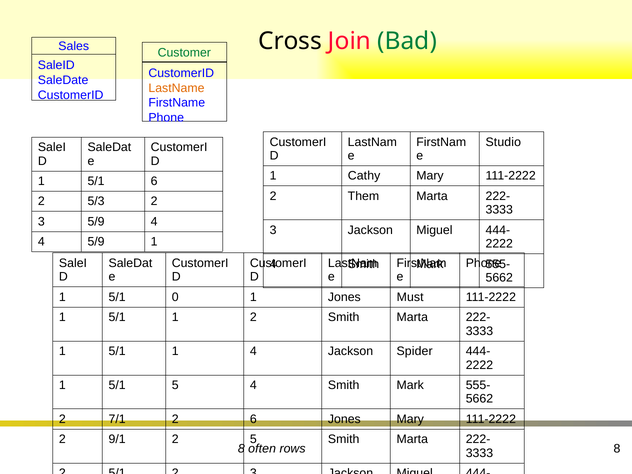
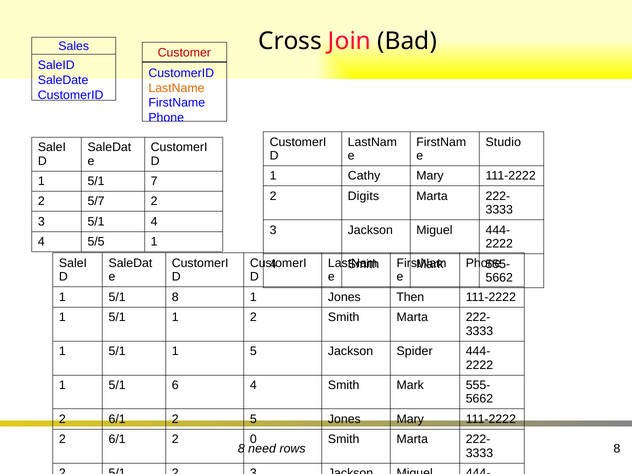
Bad colour: green -> black (407, 41)
Customer colour: green -> red (184, 53)
5/1 6: 6 -> 7 (154, 181)
Them: Them -> Digits (363, 196)
5/3: 5/3 -> 5/7 (96, 201)
3 5/9: 5/9 -> 5/1 (96, 221)
4 5/9: 5/9 -> 5/5 (96, 242)
5/1 0: 0 -> 8 (175, 297)
Must: Must -> Then (410, 297)
1 4: 4 -> 5 (253, 351)
5/1 5: 5 -> 6 (175, 385)
7/1: 7/1 -> 6/1 (117, 419)
2 6: 6 -> 5 (253, 419)
9/1: 9/1 -> 6/1 (117, 439)
2 5: 5 -> 0 (253, 439)
often: often -> need (262, 448)
